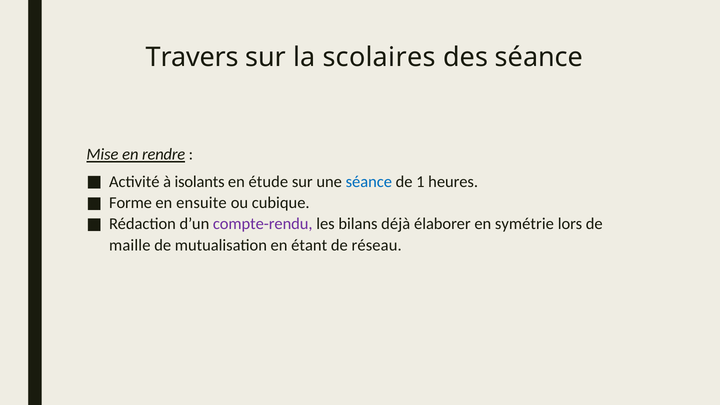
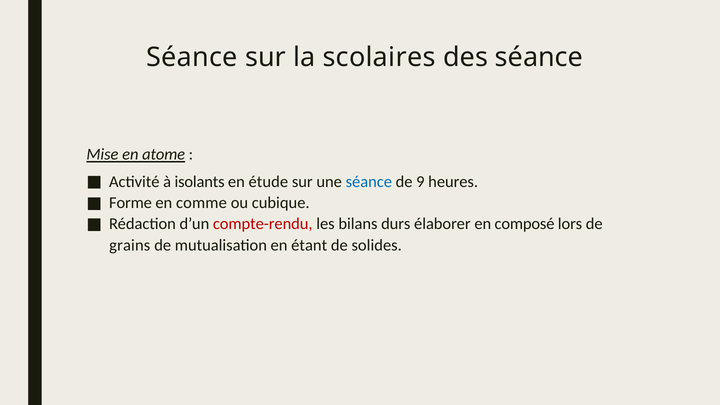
Travers: Travers -> Séance (192, 57)
rendre: rendre -> atome (164, 154)
1: 1 -> 9 (420, 182)
ensuite: ensuite -> comme (201, 203)
compte-rendu colour: purple -> red (263, 224)
déjà: déjà -> durs (396, 224)
symétrie: symétrie -> composé (525, 224)
maille: maille -> grains (130, 245)
réseau: réseau -> solides (377, 245)
